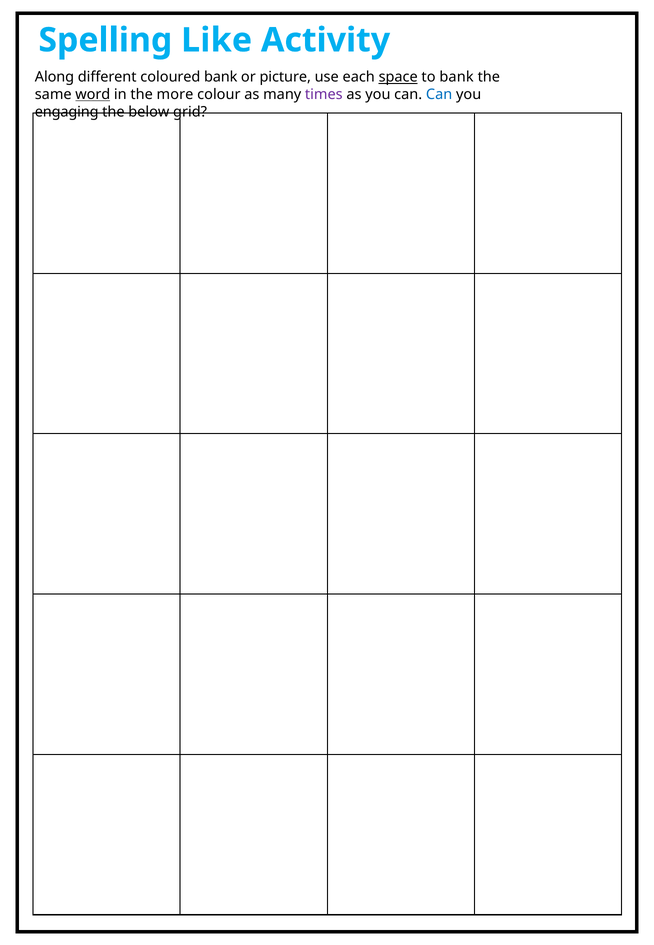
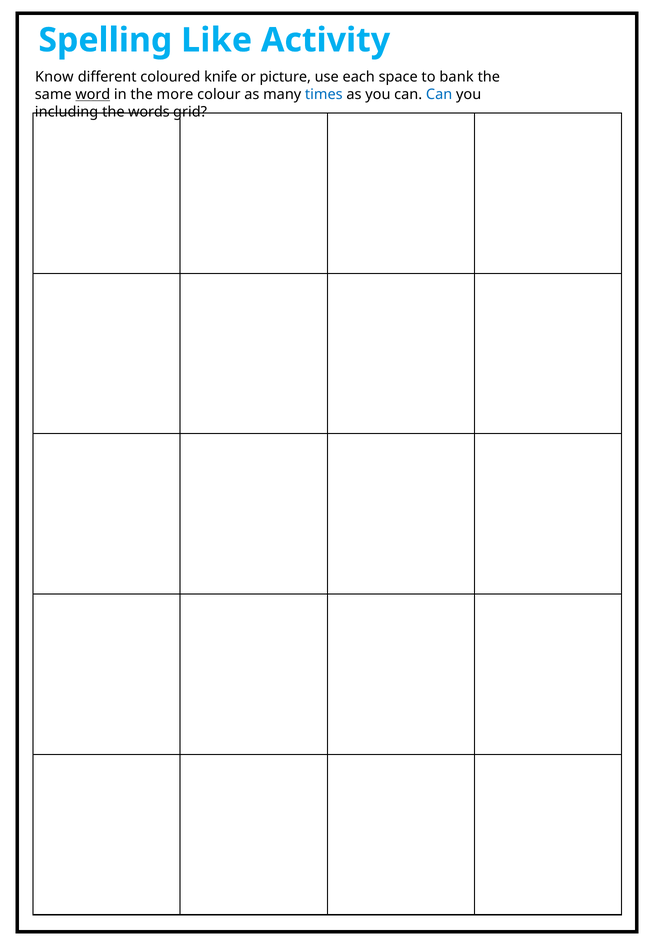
Along: Along -> Know (54, 77)
coloured bank: bank -> knife (221, 77)
space underline: present -> none (398, 77)
times colour: purple -> blue (324, 95)
engaging: engaging -> including (67, 112)
below: below -> words (149, 112)
